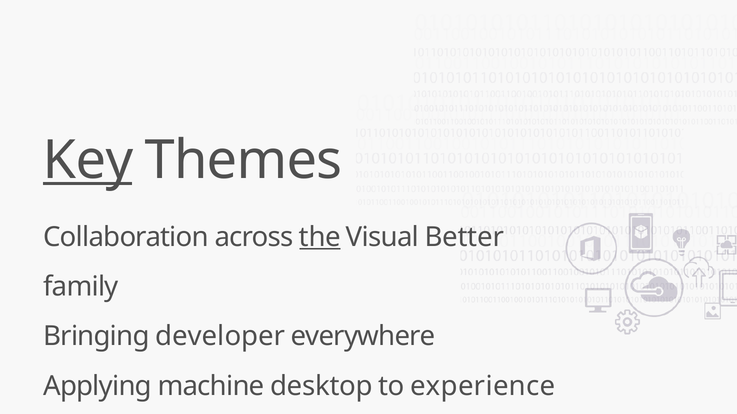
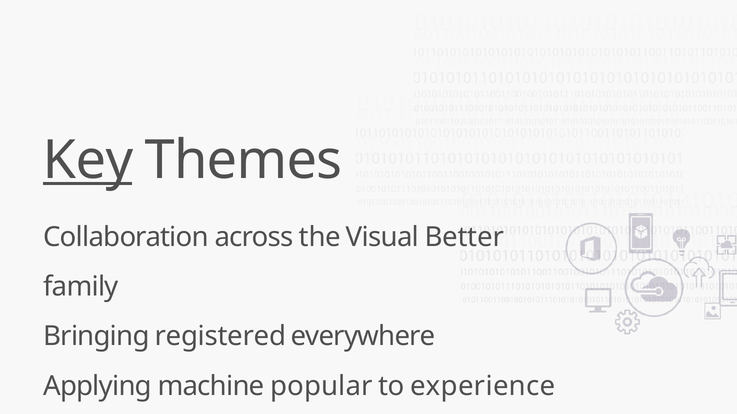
the underline: present -> none (320, 237)
developer: developer -> registered (220, 337)
desktop: desktop -> popular (321, 386)
